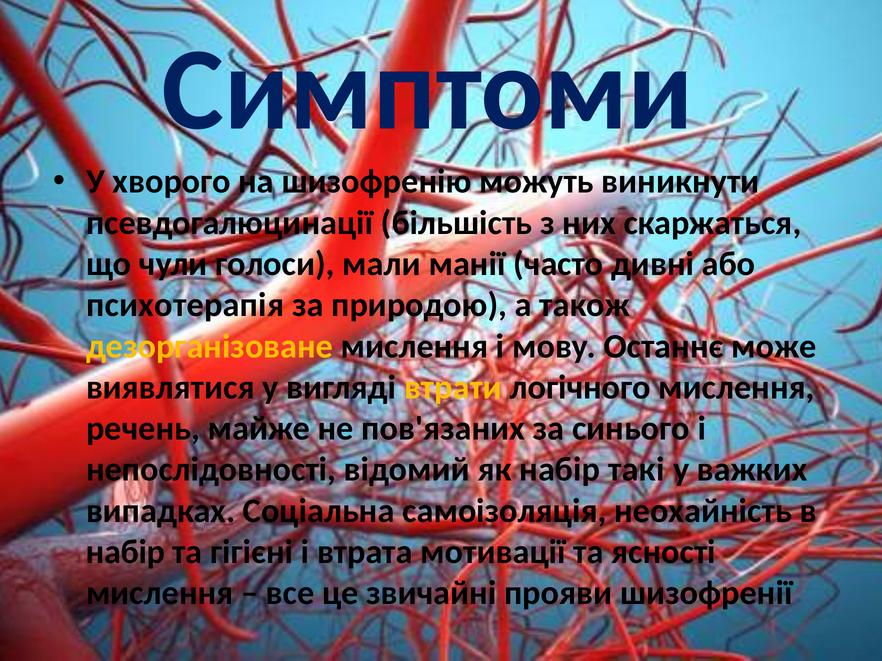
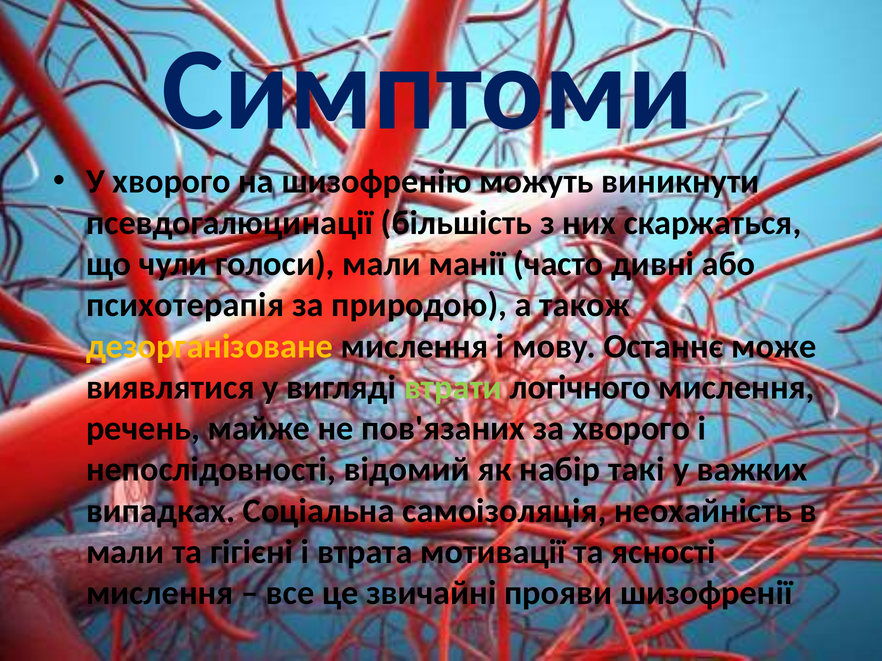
втрати colour: yellow -> light green (453, 388)
за синього: синього -> хворого (631, 429)
набір: набір -> мали (125, 552)
